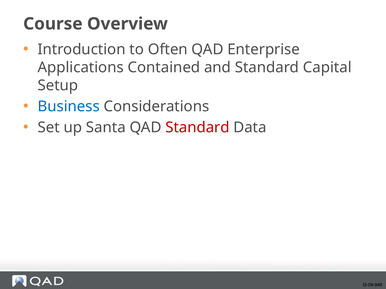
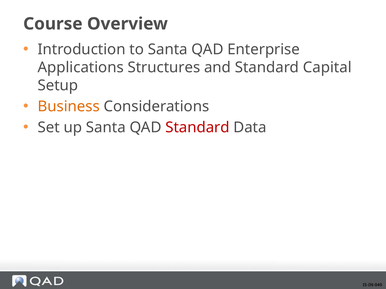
to Often: Often -> Santa (168, 50)
Contained: Contained -> Structures (164, 68)
Business colour: blue -> orange (69, 107)
